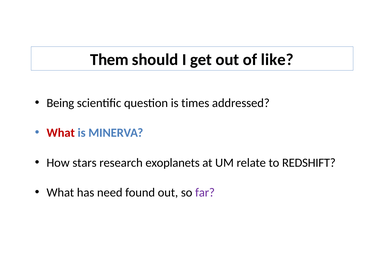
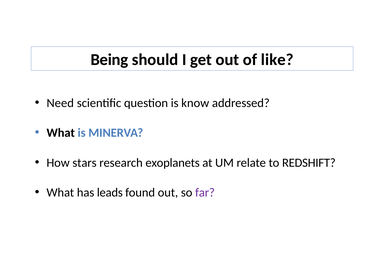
Them: Them -> Being (109, 60)
Being: Being -> Need (60, 103)
times: times -> know (195, 103)
What colour: red -> black (61, 133)
need: need -> leads (110, 192)
